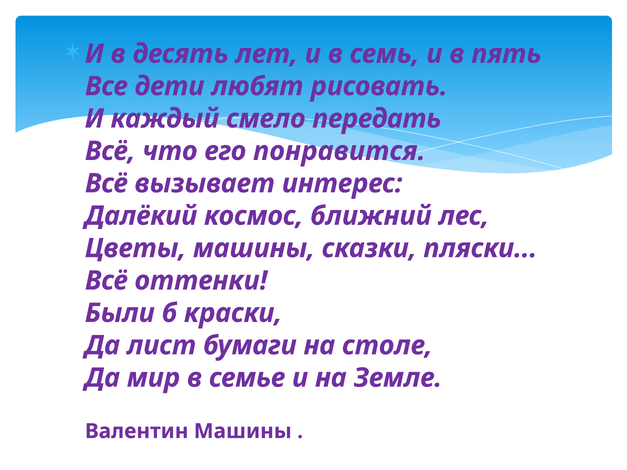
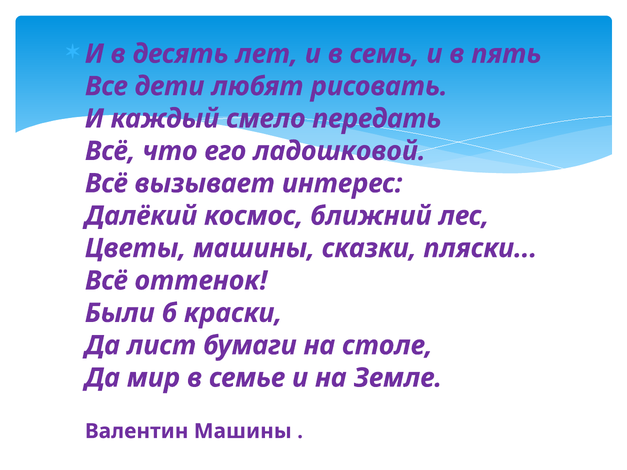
понравится: понравится -> ладошковой (339, 151)
оттенки: оттенки -> оттенок (201, 281)
